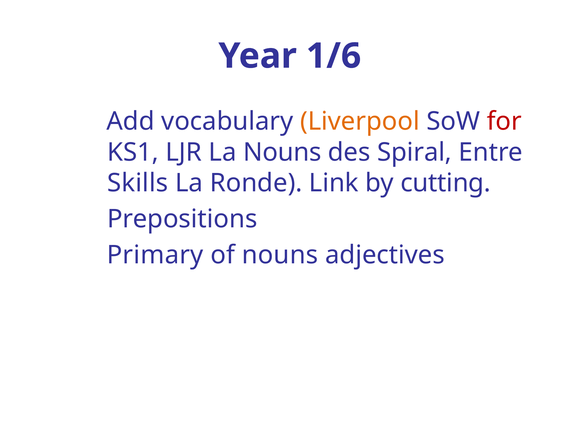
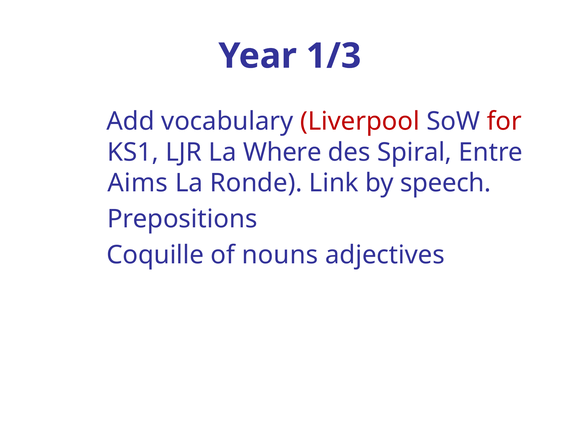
1/6: 1/6 -> 1/3 (334, 56)
Liverpool colour: orange -> red (360, 121)
La Nouns: Nouns -> Where (282, 152)
Skills: Skills -> Aims (138, 183)
cutting: cutting -> speech (446, 183)
Primary: Primary -> Coquille (155, 255)
